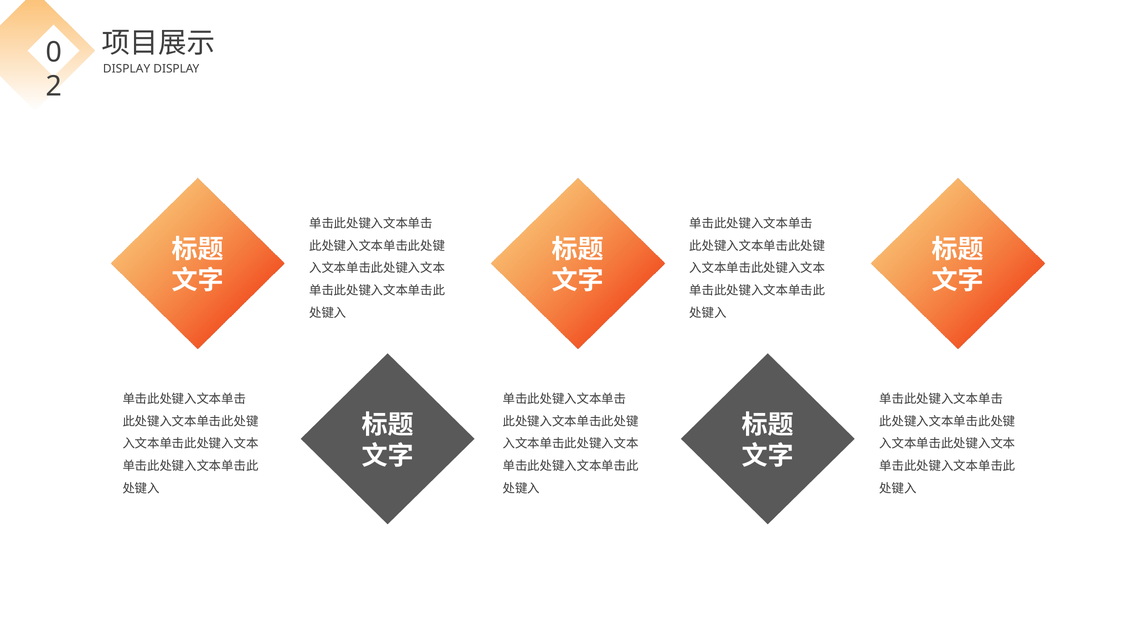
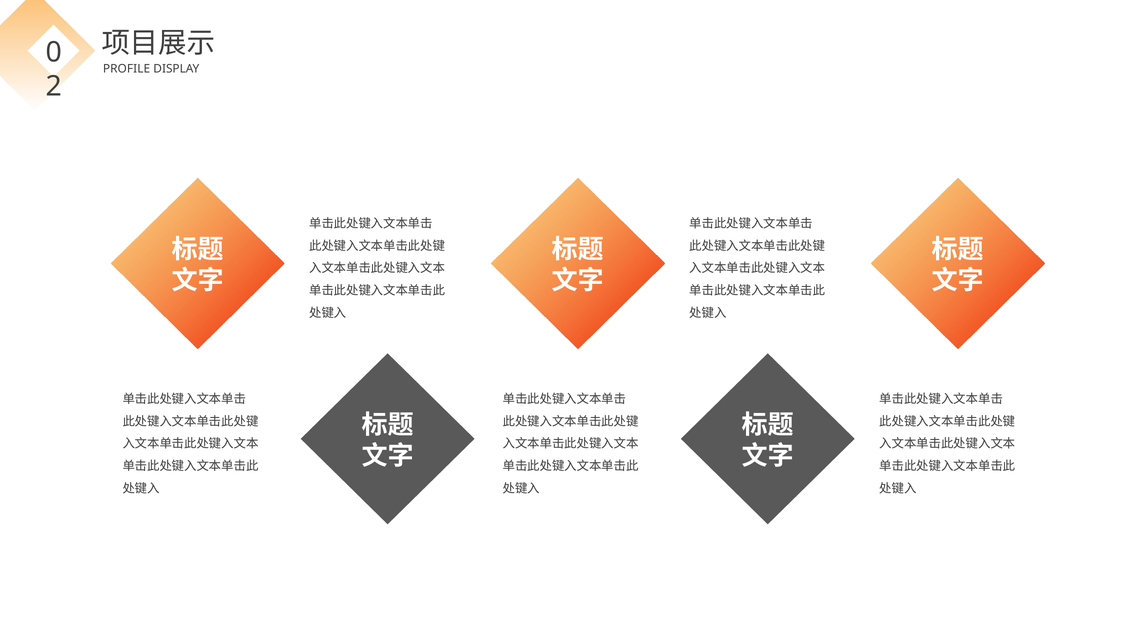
DISPLAY: DISPLAY -> PROFILE (127, 69)
